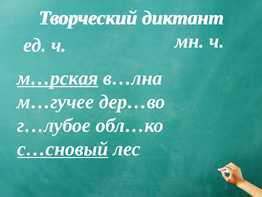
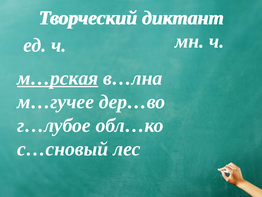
с…сновый underline: present -> none (63, 149)
